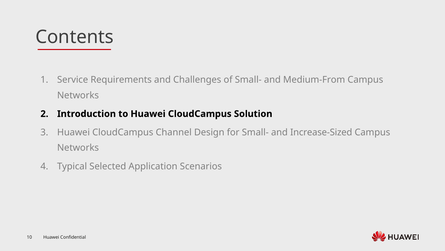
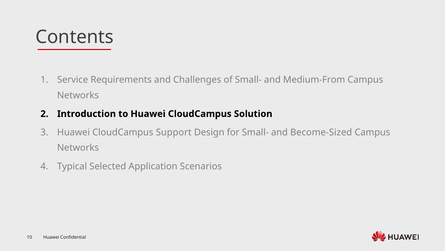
Channel: Channel -> Support (174, 132)
Increase-Sized: Increase-Sized -> Become-Sized (321, 132)
